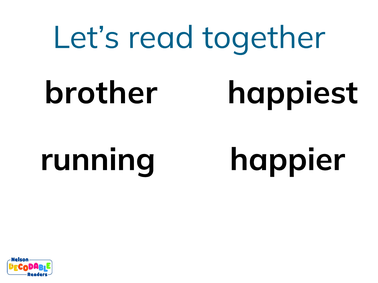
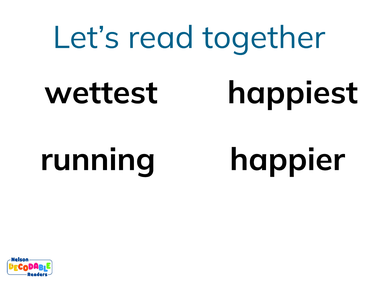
brother: brother -> wettest (101, 93)
